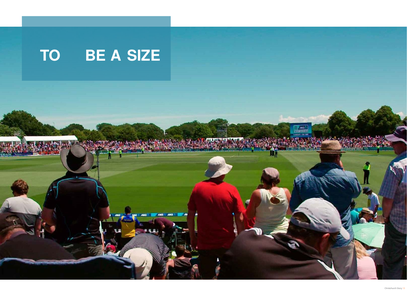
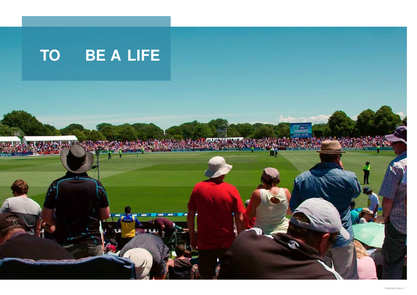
SIZE: SIZE -> LIFE (144, 56)
